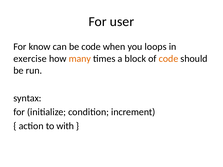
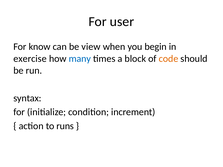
be code: code -> view (91, 47)
loops: loops -> begin (156, 47)
many colour: orange -> blue (80, 59)
with: with -> runs (65, 126)
